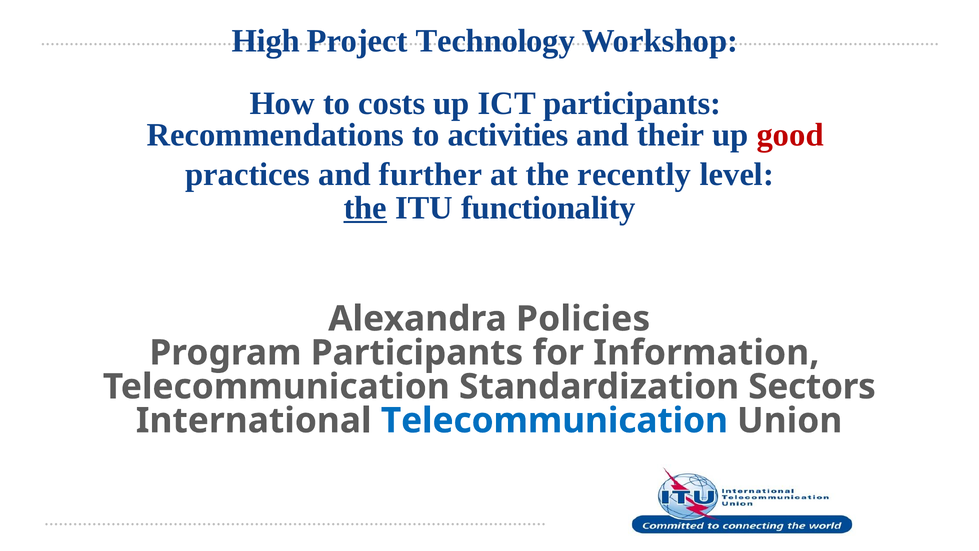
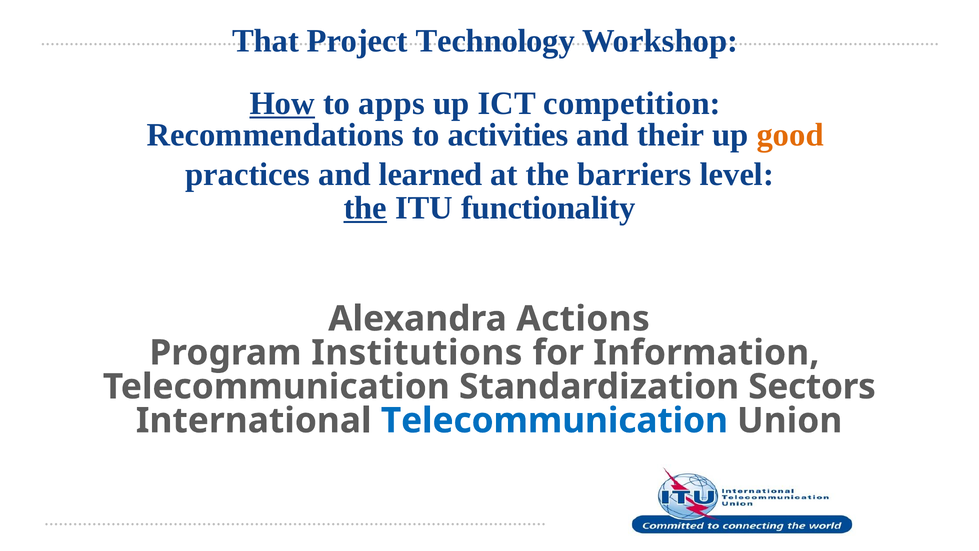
High: High -> That (266, 41)
How underline: none -> present (282, 103)
costs: costs -> apps (392, 103)
ICT participants: participants -> competition (632, 103)
good colour: red -> orange (790, 135)
further: further -> learned (431, 175)
recently: recently -> barriers (634, 175)
Policies: Policies -> Actions (583, 319)
Program Participants: Participants -> Institutions (417, 353)
